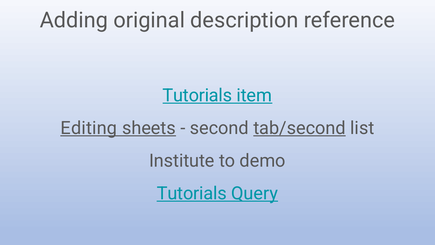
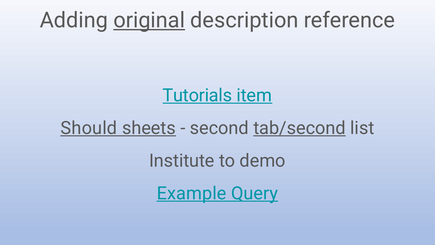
original underline: none -> present (149, 20)
Editing: Editing -> Should (89, 128)
Tutorials: Tutorials -> Example (192, 193)
